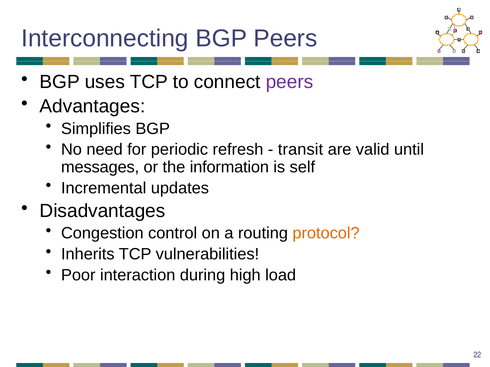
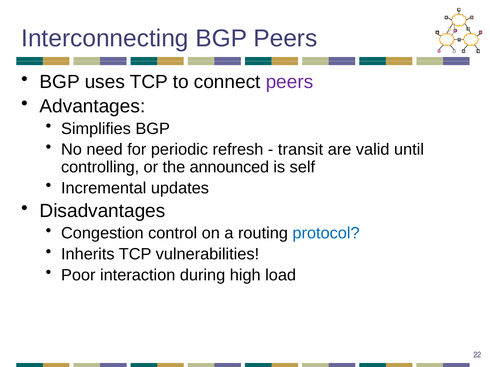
messages: messages -> controlling (100, 167)
information: information -> announced (229, 167)
protocol colour: orange -> blue (326, 234)
